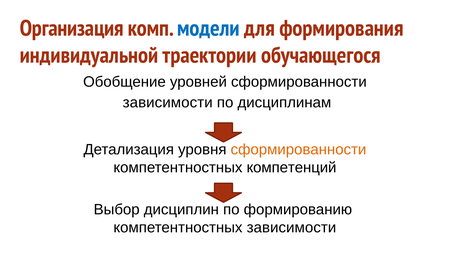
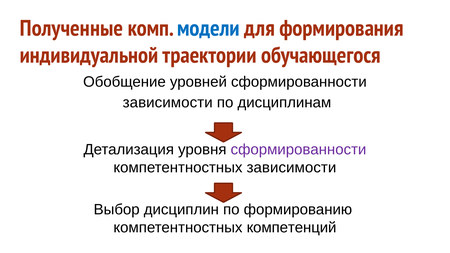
Организация: Организация -> Полученные (71, 28)
сформированности colour: orange -> purple (298, 150)
компетентностных компетенций: компетенций -> зависимости (291, 168)
компетентностных зависимости: зависимости -> компетенций (292, 228)
